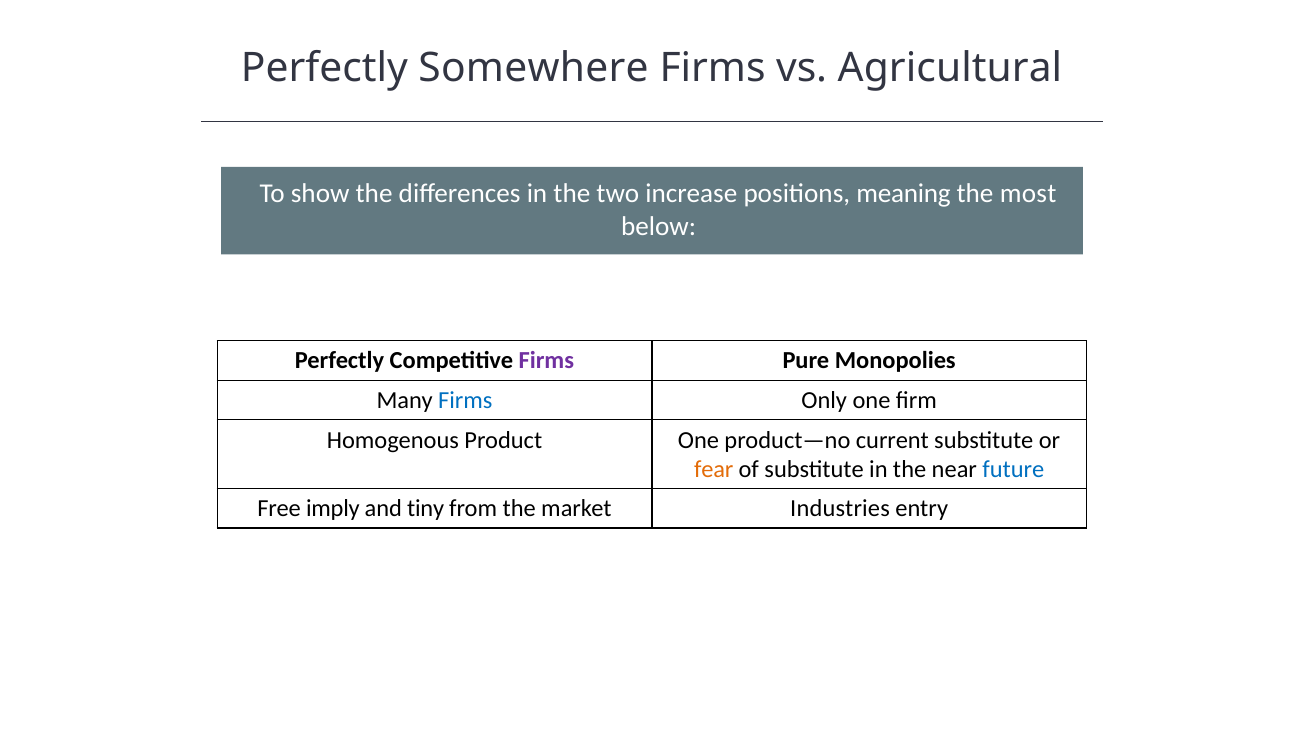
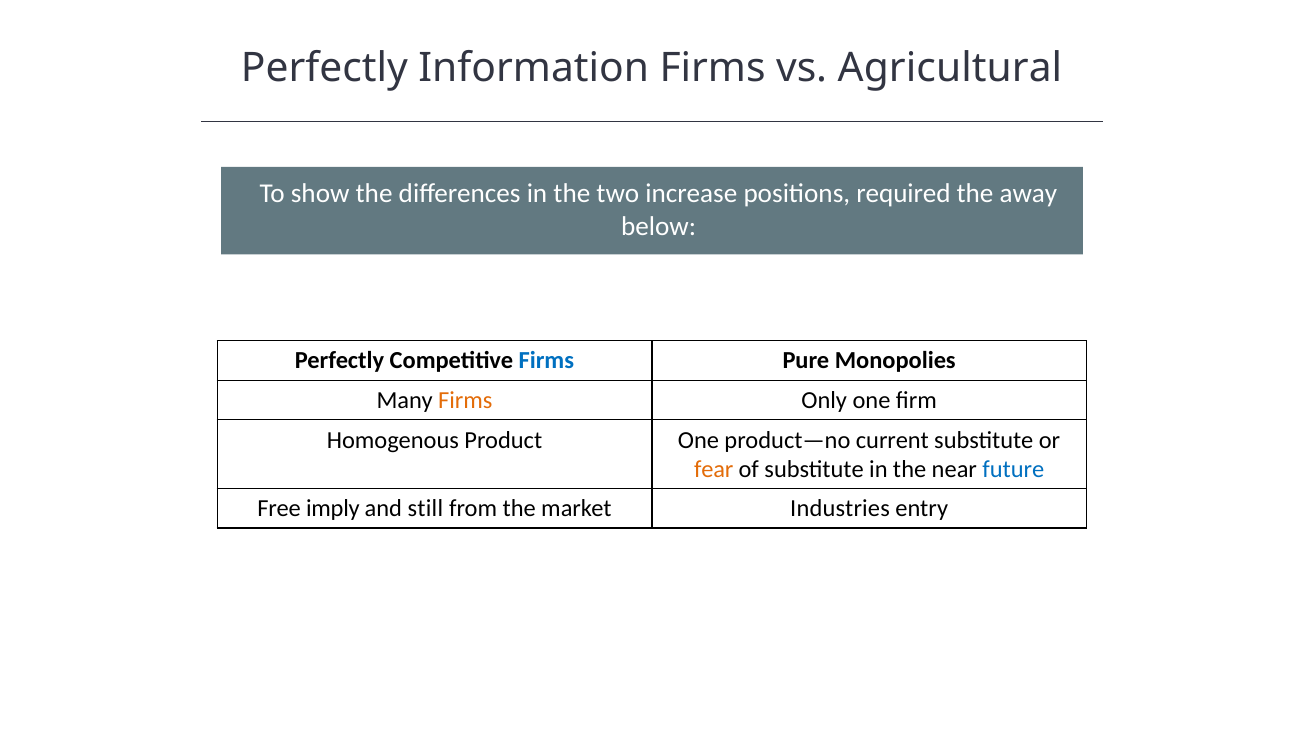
Somewhere: Somewhere -> Information (534, 68)
meaning: meaning -> required (903, 194)
most: most -> away (1028, 194)
Firms colour: purple -> blue (546, 361)
Firms colour: blue -> orange (465, 401)
tiny: tiny -> still (425, 509)
